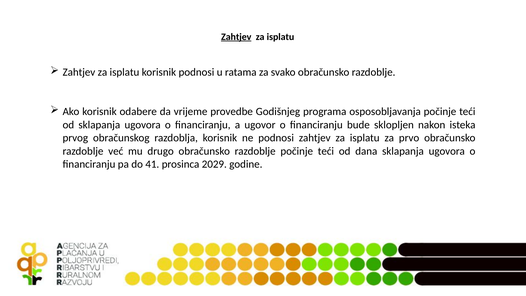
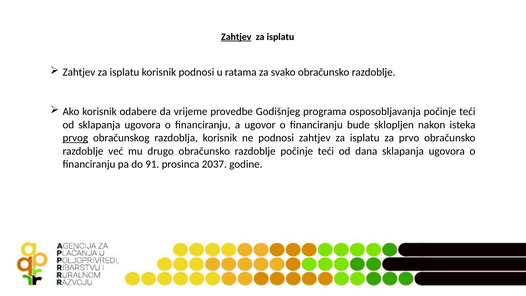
prvog underline: none -> present (75, 138)
41: 41 -> 91 (152, 164)
2029: 2029 -> 2037 (214, 164)
